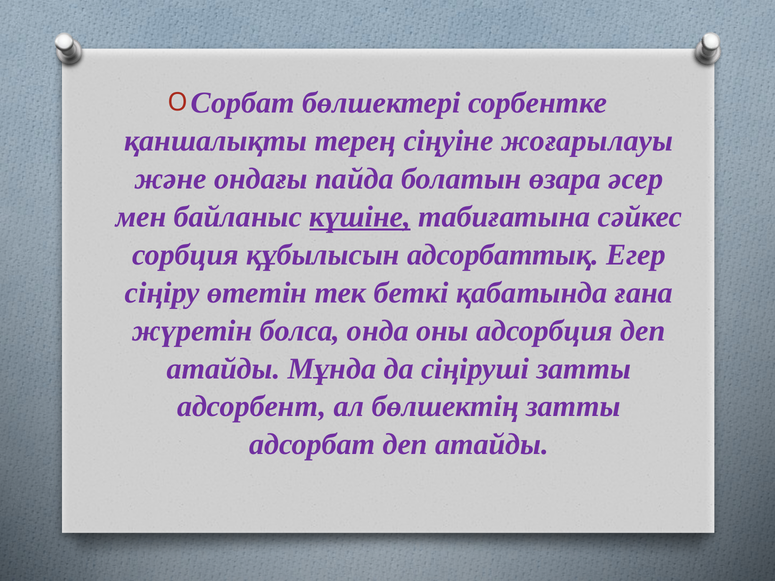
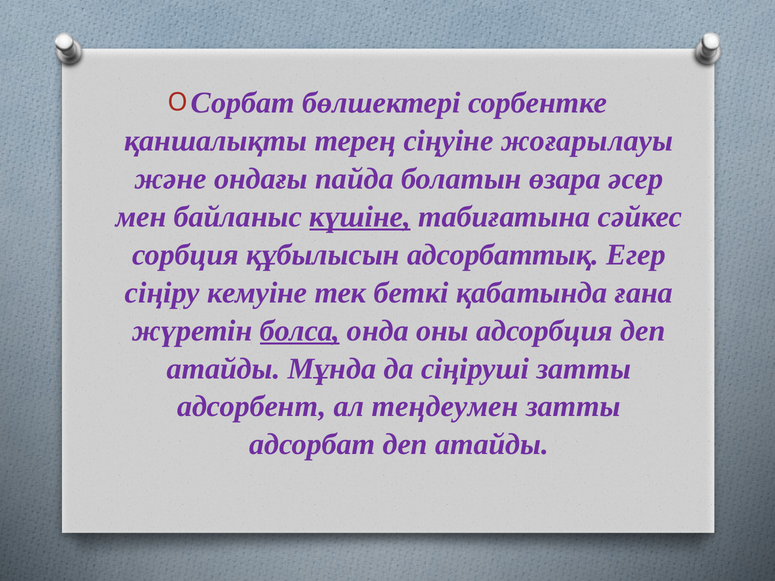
өтетін: өтетін -> кемуіне (257, 293)
болса underline: none -> present (300, 331)
бөлшектің: бөлшектің -> теңдеумен (445, 407)
